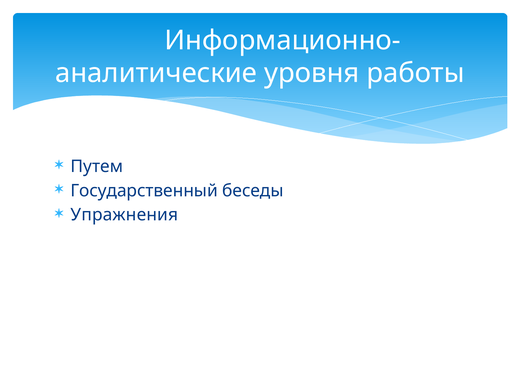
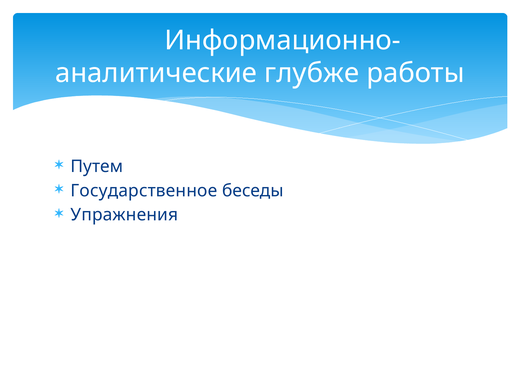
уровня: уровня -> глубже (312, 73)
Государственный: Государственный -> Государственное (144, 191)
